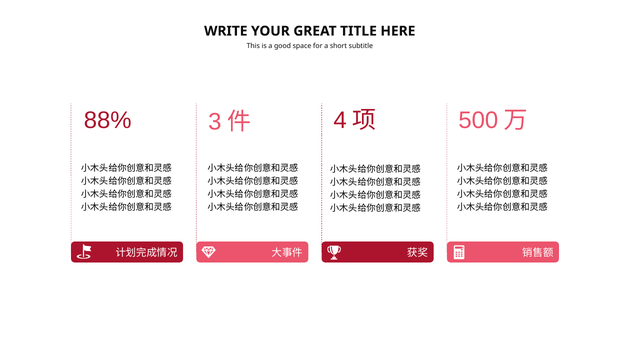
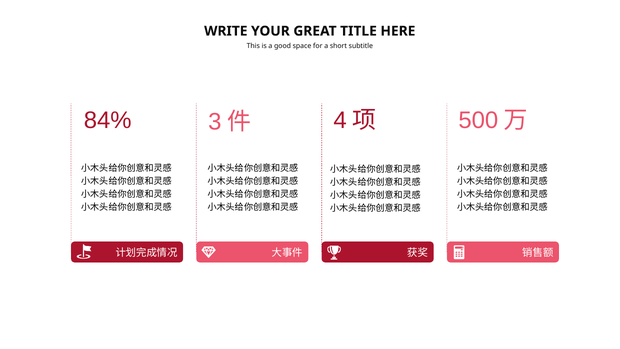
88%: 88% -> 84% (108, 120)
